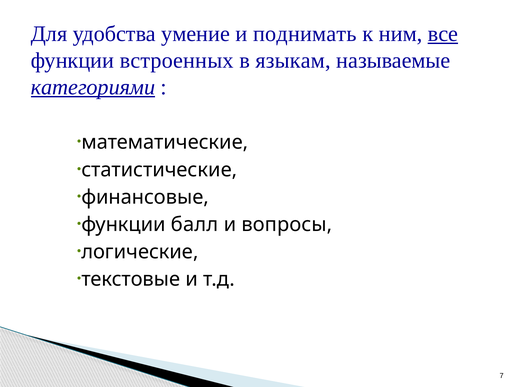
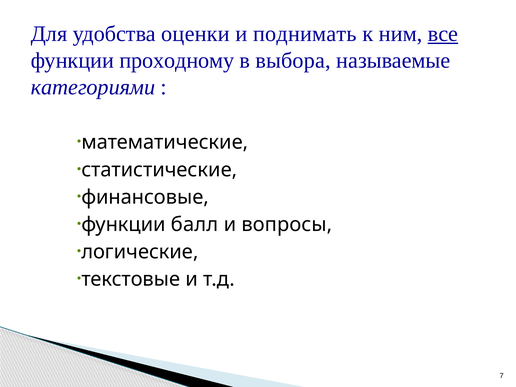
умение: умение -> оценки (195, 34)
встроенных: встроенных -> проходному (177, 60)
языкам: языкам -> выбора (293, 60)
категориями underline: present -> none (93, 87)
